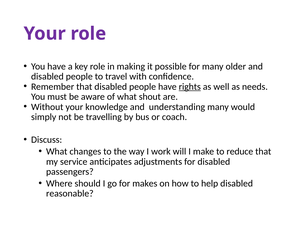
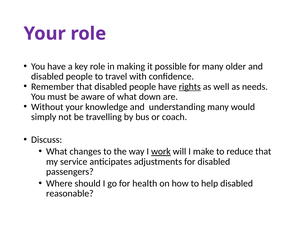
shout: shout -> down (150, 97)
work underline: none -> present (161, 151)
makes: makes -> health (145, 183)
